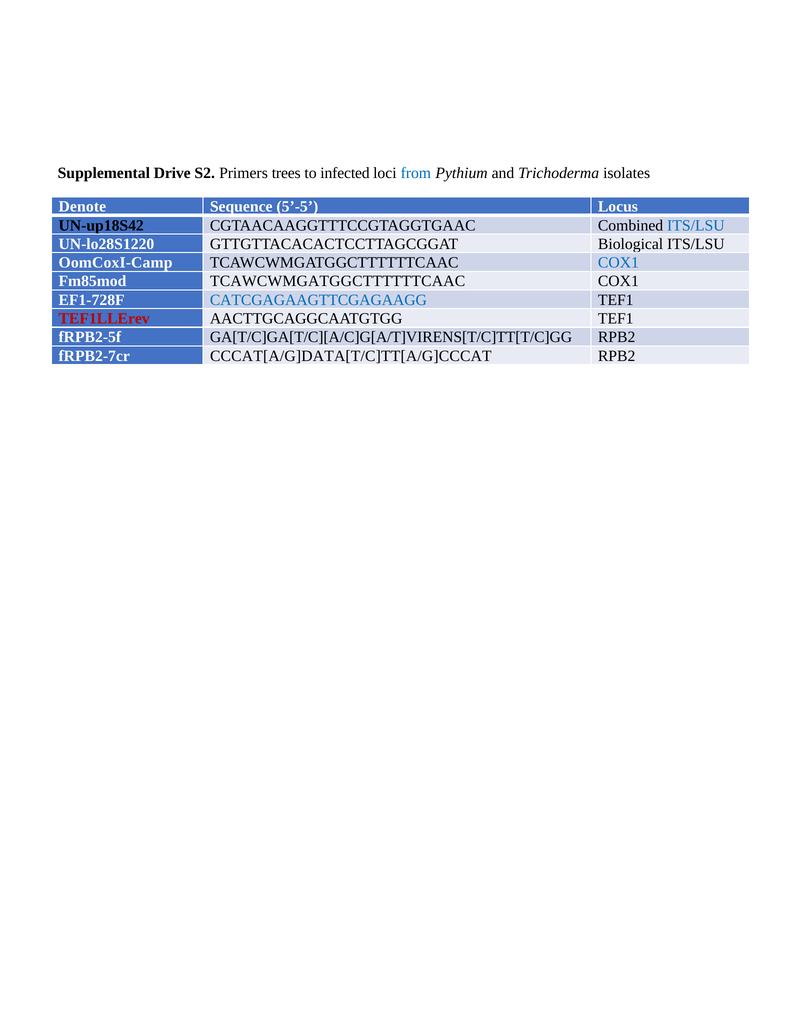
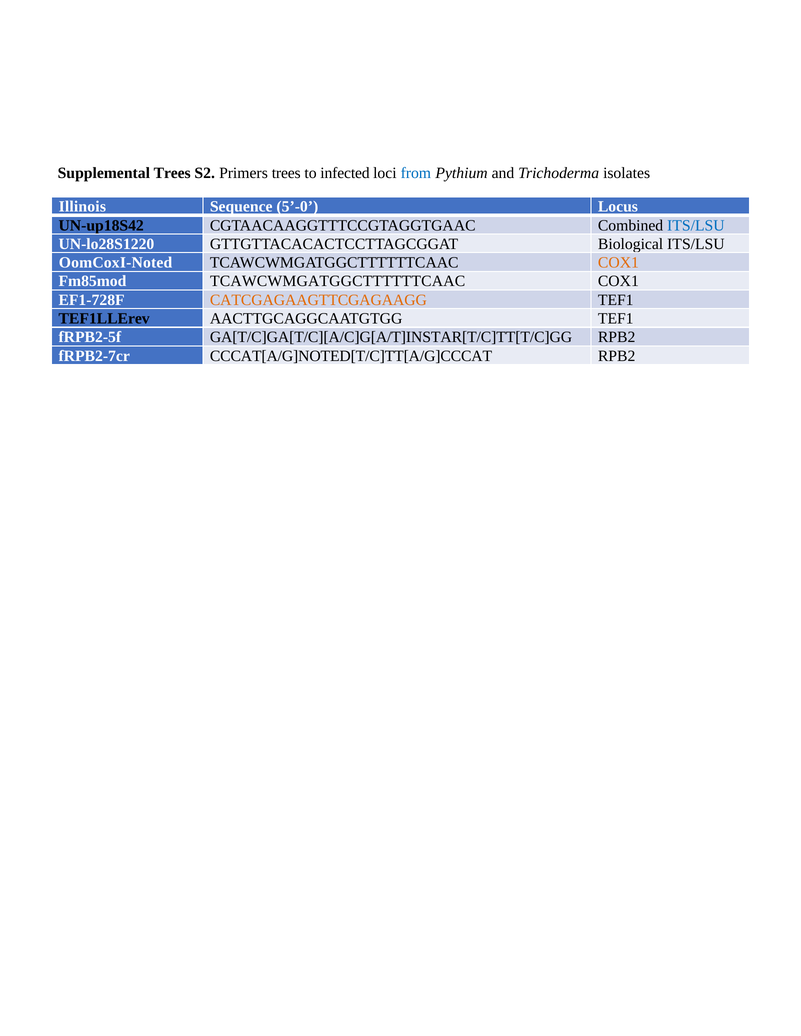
Supplemental Drive: Drive -> Trees (172, 173)
Denote: Denote -> Illinois (82, 207)
5’-5: 5’-5 -> 5’-0 (297, 207)
OomCoxI-Camp: OomCoxI-Camp -> OomCoxI-Noted (116, 263)
COX1 colour: blue -> orange (618, 263)
CATCGAGAAGTTCGAGAAGG colour: blue -> orange (318, 300)
TEF1LLErev colour: red -> black (104, 319)
GA[T/C]GA[T/C][A/C]G[A/T]VIRENS[T/C]TT[T/C]GG: GA[T/C]GA[T/C][A/C]G[A/T]VIRENS[T/C]TT[T/C]GG -> GA[T/C]GA[T/C][A/C]G[A/T]INSTAR[T/C]TT[T/C]GG (391, 337)
CCCAT[A/G]DATA[T/C]TT[A/G]CCCAT: CCCAT[A/G]DATA[T/C]TT[A/G]CCCAT -> CCCAT[A/G]NOTED[T/C]TT[A/G]CCCAT (351, 356)
